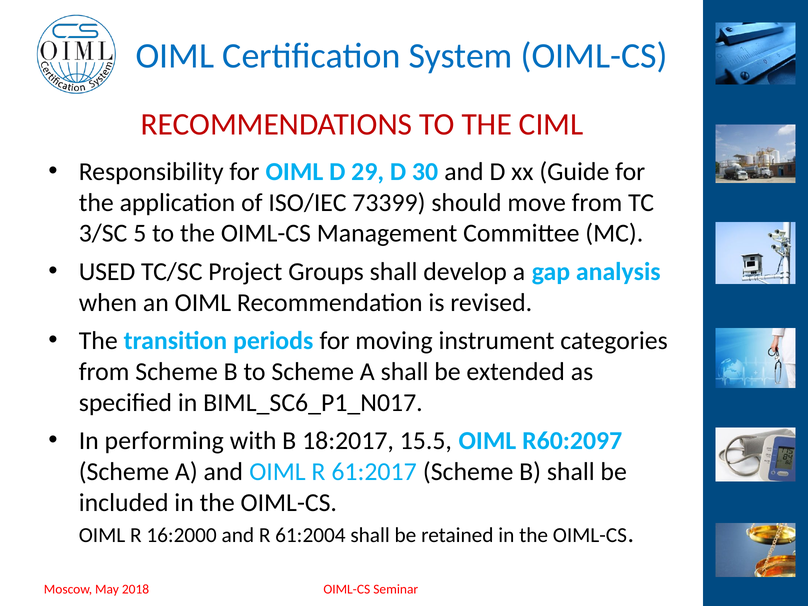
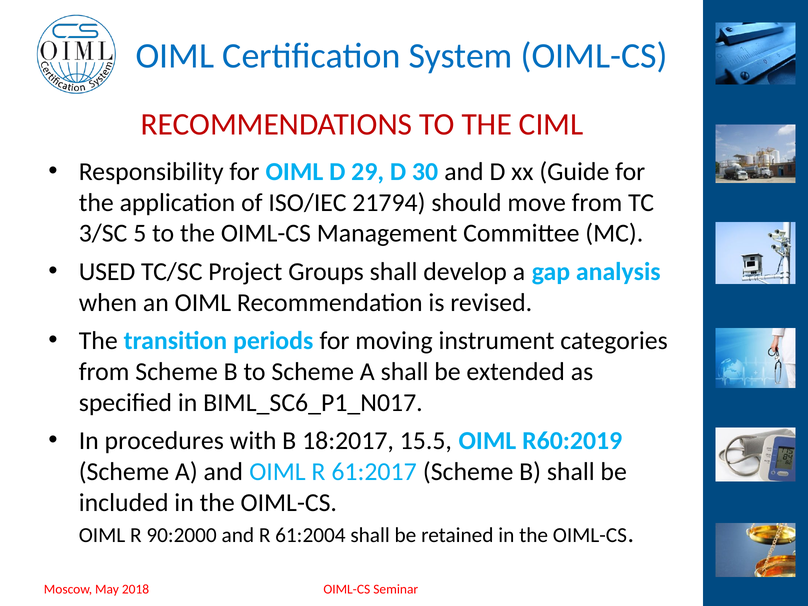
73399: 73399 -> 21794 (389, 203)
performing: performing -> procedures (164, 441)
R60:2097: R60:2097 -> R60:2019 (572, 441)
16:2000: 16:2000 -> 90:2000 (182, 535)
